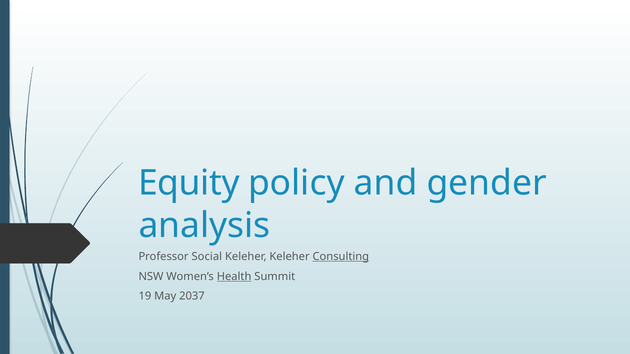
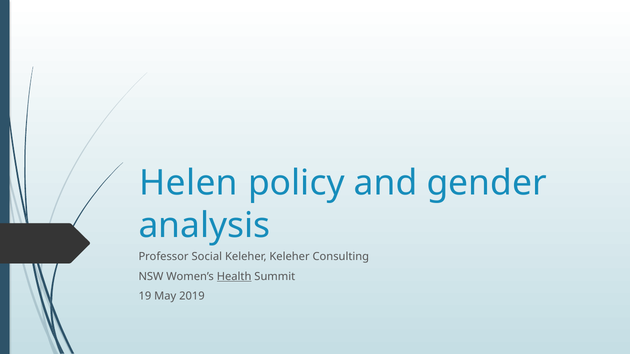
Equity: Equity -> Helen (189, 183)
Consulting underline: present -> none (341, 257)
2037: 2037 -> 2019 (192, 297)
